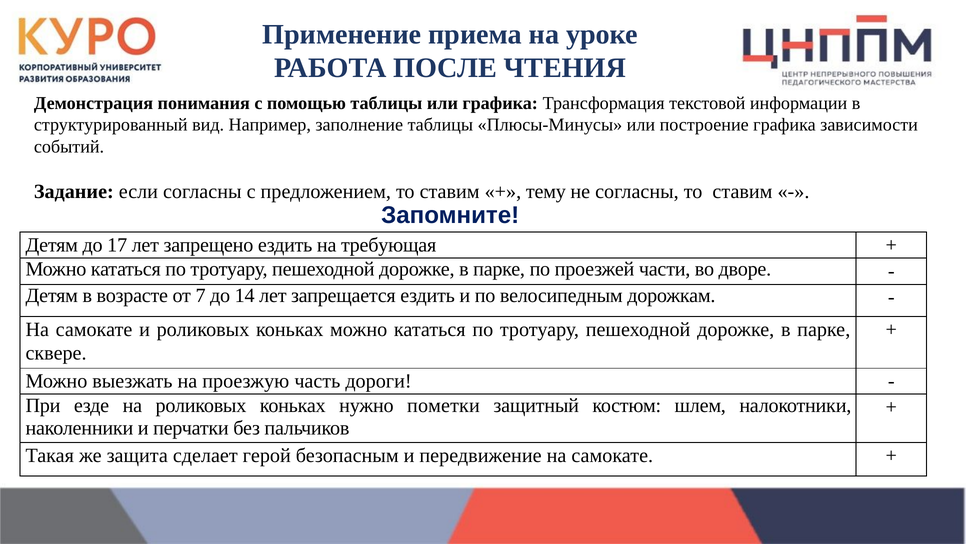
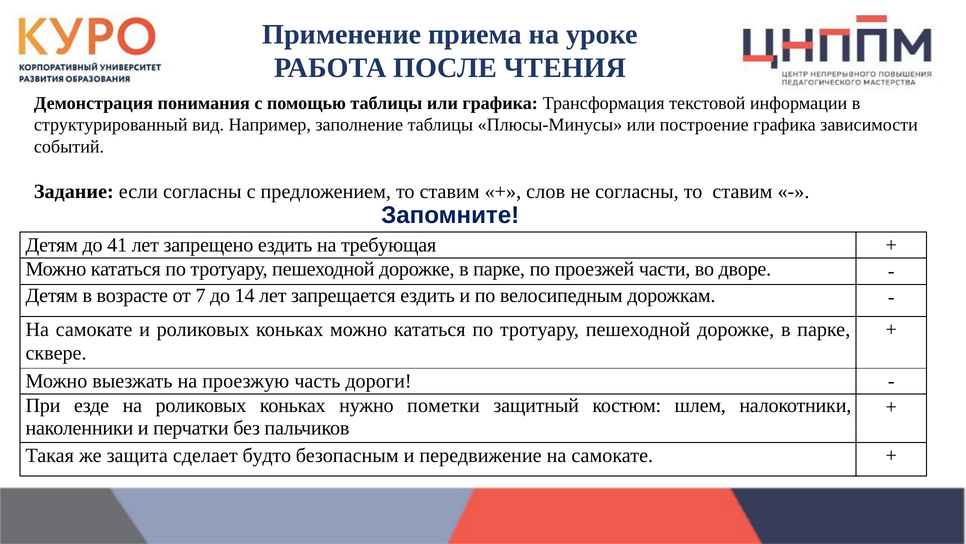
тему: тему -> слов (546, 191)
17: 17 -> 41 (117, 245)
герой: герой -> будто (267, 455)
